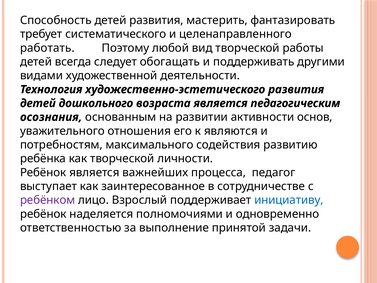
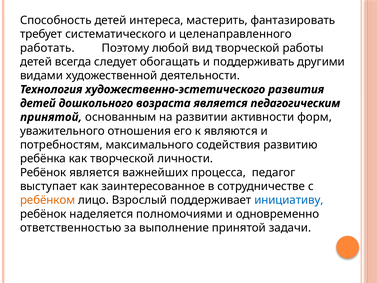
детей развития: развития -> интереса (156, 20)
осознания: осознания -> принятой (51, 117)
основ: основ -> форм (315, 117)
ребёнком colour: purple -> orange (48, 200)
